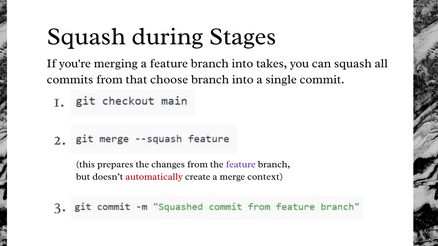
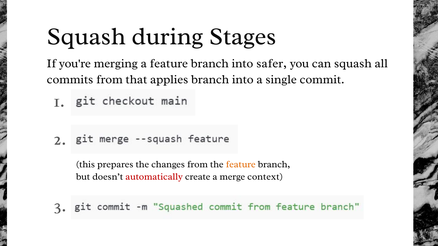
takes: takes -> safer (271, 64)
choose: choose -> applies (169, 80)
feature colour: purple -> orange (241, 164)
